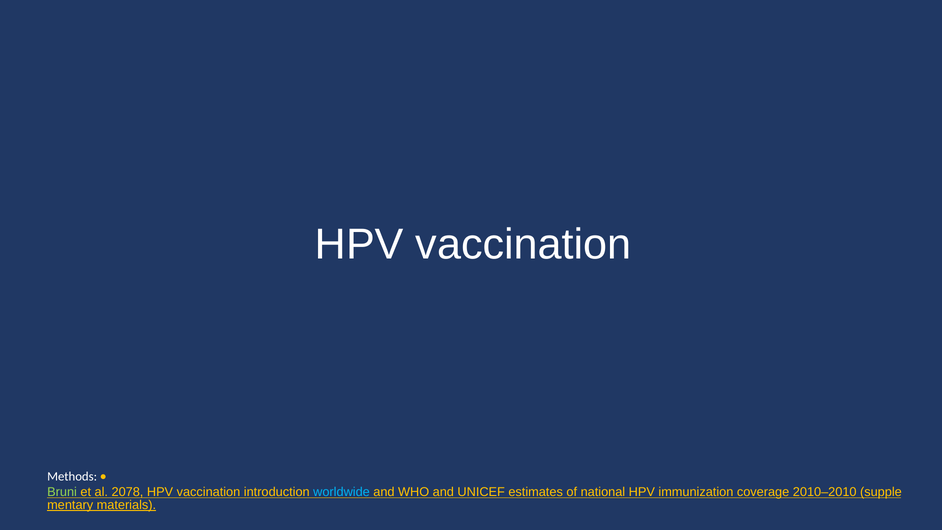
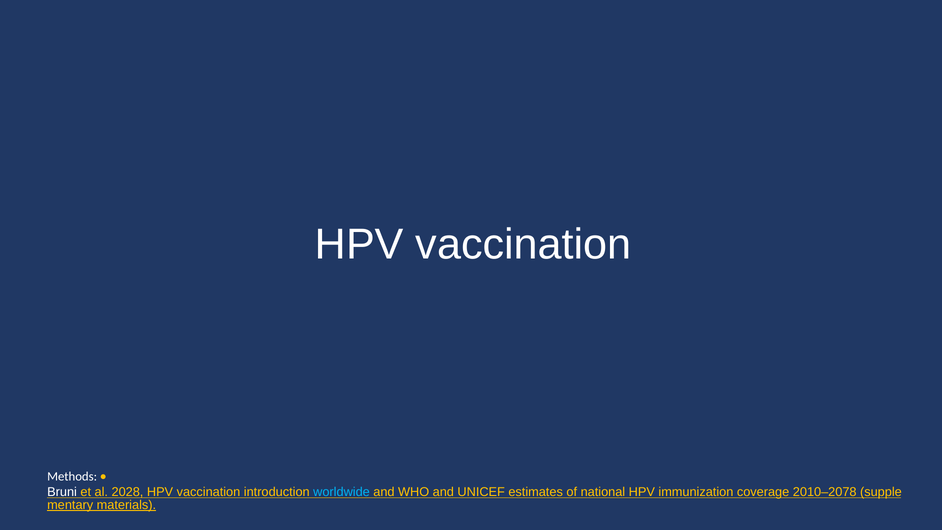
Bruni colour: light green -> white (62, 492)
2078: 2078 -> 2028 (127, 492)
2010–2010: 2010–2010 -> 2010–2078 (825, 492)
